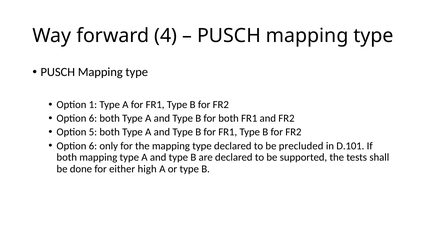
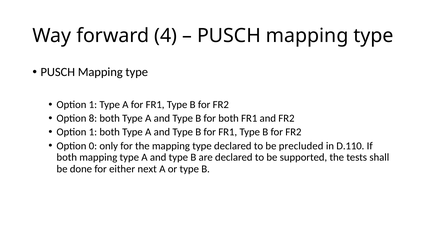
6: 6 -> 8 (93, 118)
5: 5 -> 1 (93, 132)
6: 6 -> 0 (93, 146)
D.101: D.101 -> D.110 (350, 146)
high: high -> next (147, 169)
